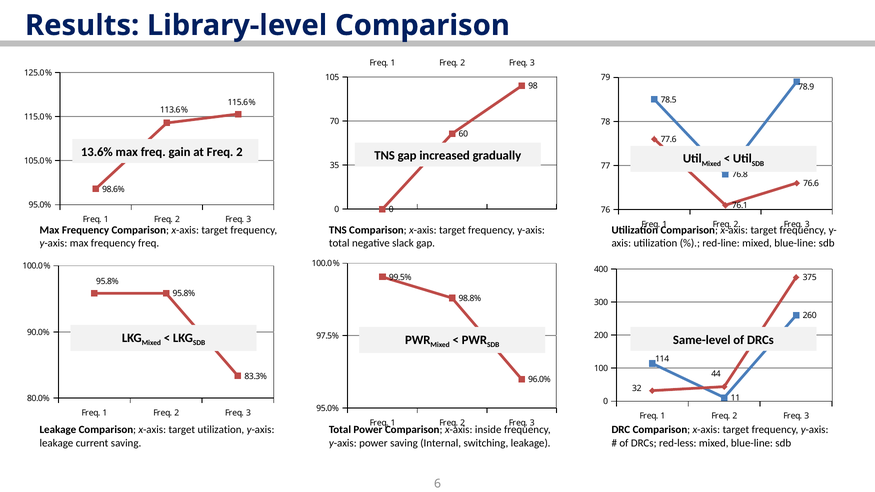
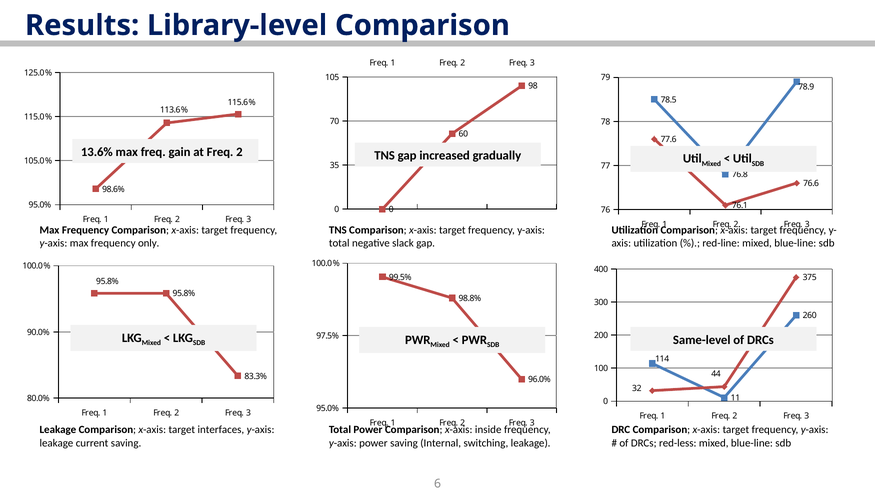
frequency freq: freq -> only (149, 243)
target utilization: utilization -> interfaces (221, 430)
